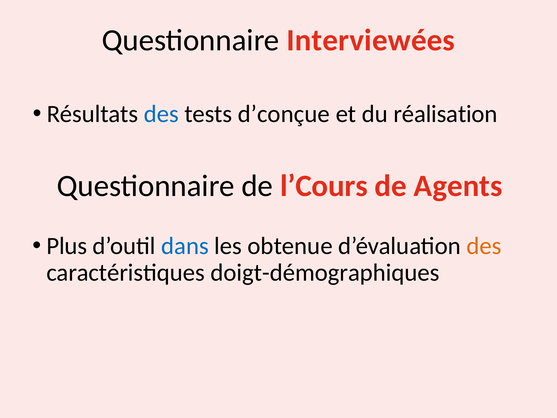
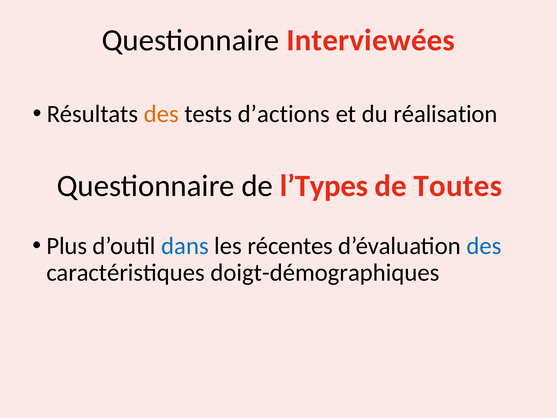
des colour: blue -> orange (161, 114)
d’conçue: d’conçue -> d’actions (284, 114)
l’Cours: l’Cours -> l’Types (324, 186)
Agents: Agents -> Toutes (458, 186)
obtenue: obtenue -> récentes (290, 246)
des colour: orange -> blue (484, 246)
